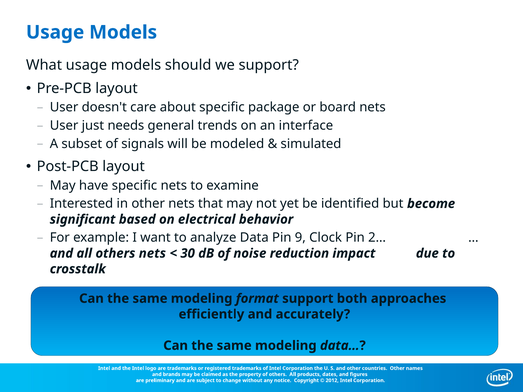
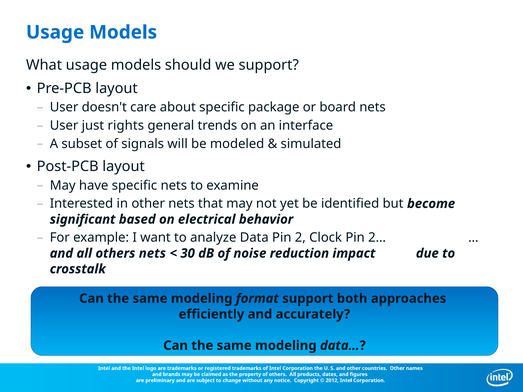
needs: needs -> rights (126, 126)
9: 9 -> 2 (300, 238)
